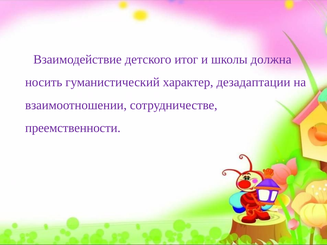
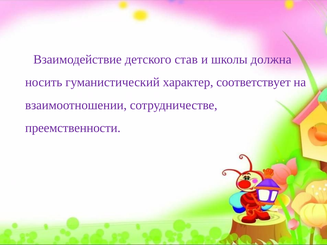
итог: итог -> став (186, 59)
дезадаптации: дезадаптации -> соответствует (254, 82)
